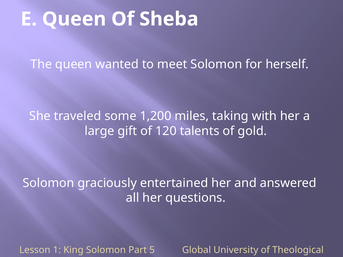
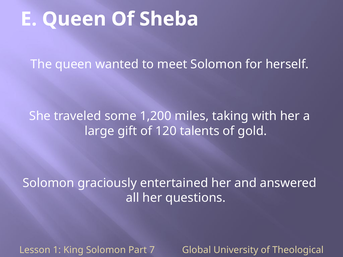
5: 5 -> 7 (152, 250)
